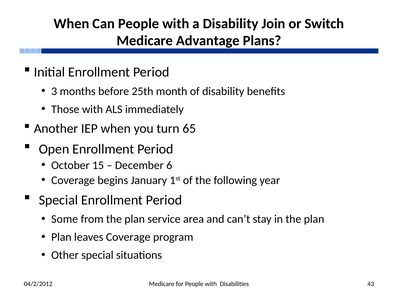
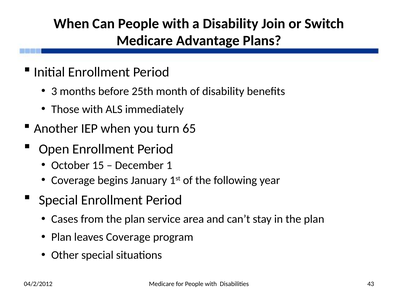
6: 6 -> 1 (169, 166)
Some: Some -> Cases (65, 219)
